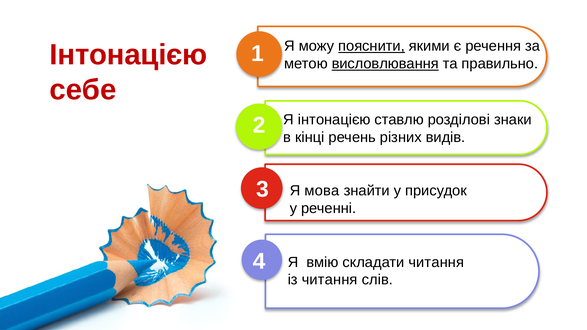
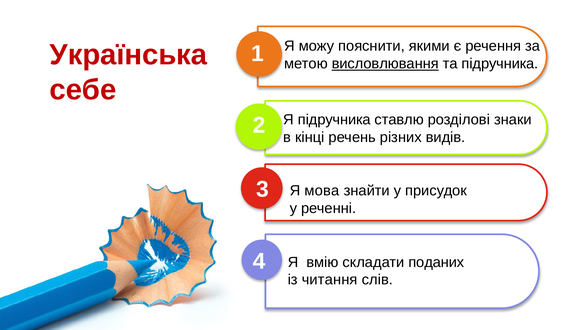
пояснити underline: present -> none (372, 46)
Інтонацією: Інтонацією -> Українська (128, 55)
та правильно: правильно -> підручника (500, 64)
Я інтонацією: інтонацією -> підручника (334, 120)
складати читання: читання -> поданих (436, 262)
